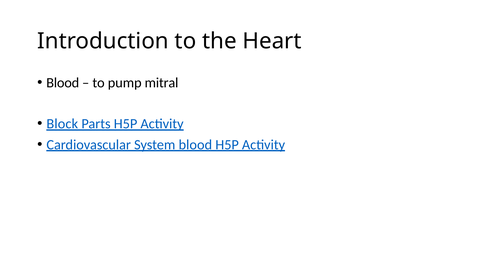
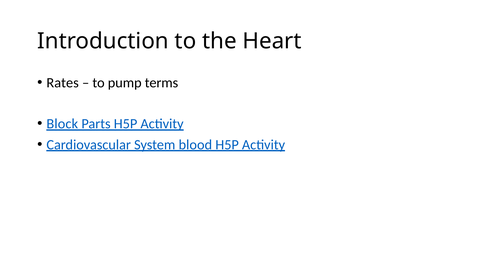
Blood: Blood -> Rates (63, 83)
mitral: mitral -> terms (162, 83)
